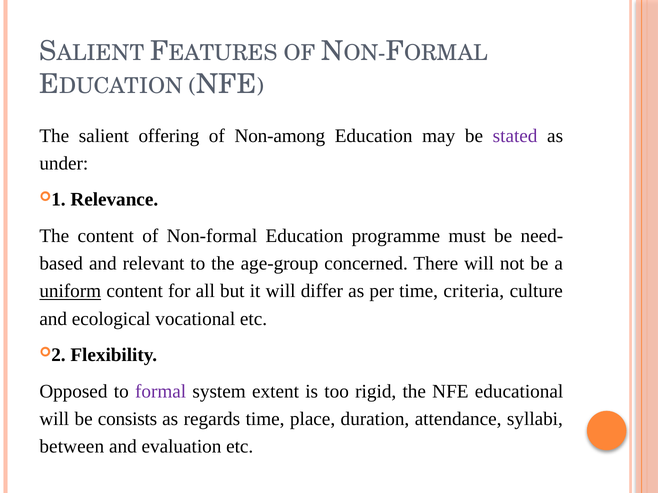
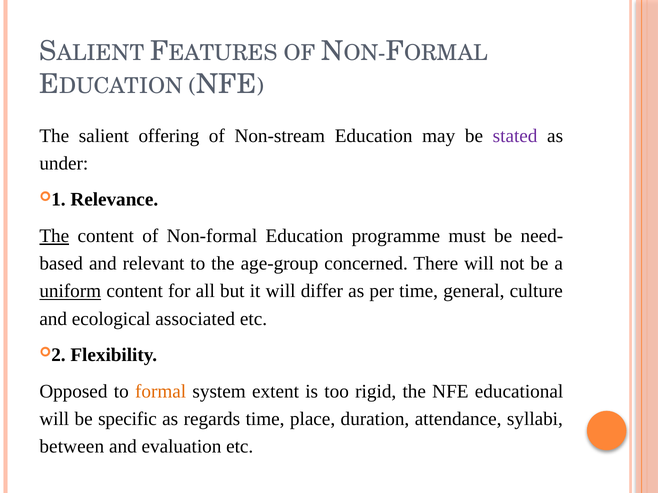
Non-among: Non-among -> Non-stream (280, 136)
The underline: none -> present (54, 236)
criteria: criteria -> general (474, 291)
vocational: vocational -> associated (195, 319)
formal colour: purple -> orange (161, 392)
consists: consists -> specific (127, 419)
